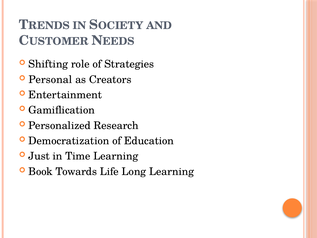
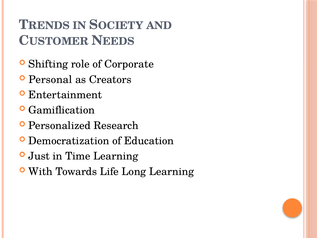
Strategies: Strategies -> Corporate (129, 64)
Book: Book -> With (41, 171)
